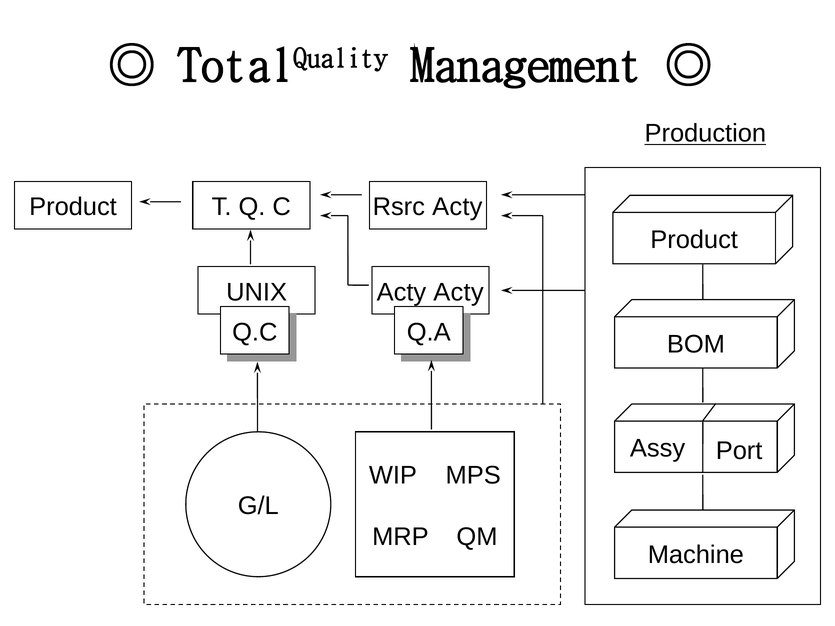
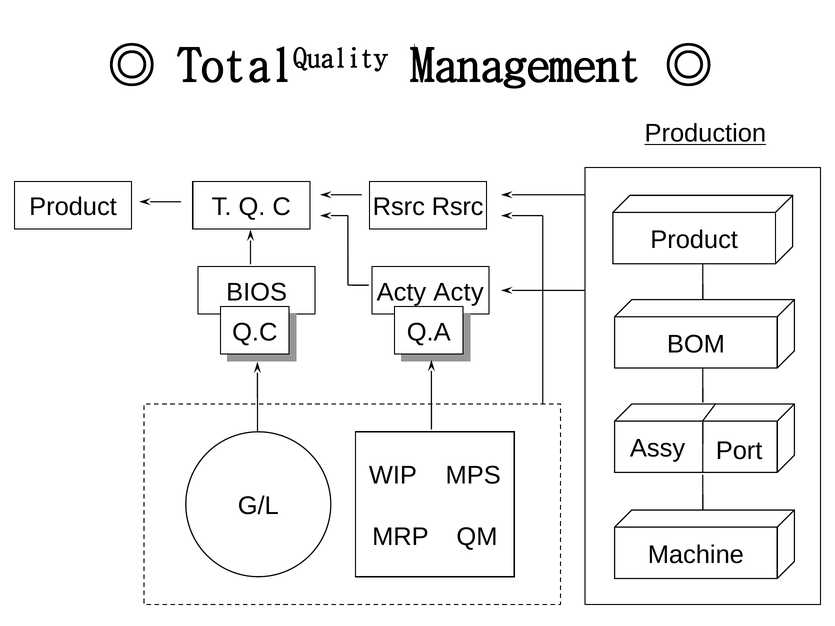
Rsrc Acty: Acty -> Rsrc (458, 207)
UNIX: UNIX -> BIOS (257, 292)
